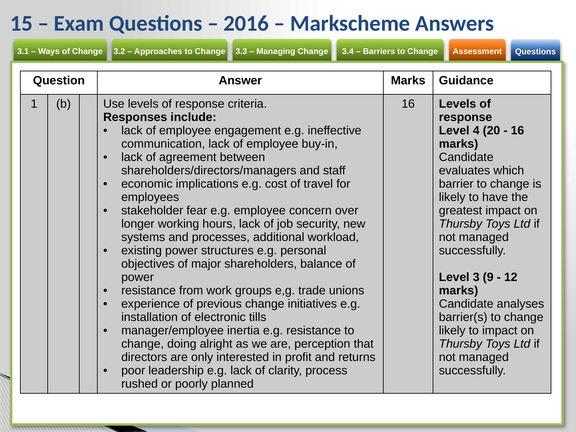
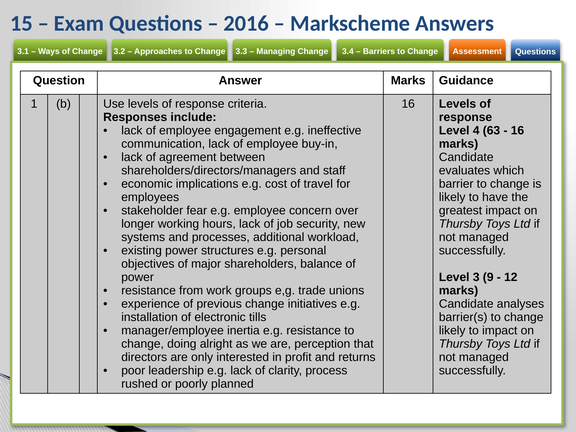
20: 20 -> 63 (491, 131)
